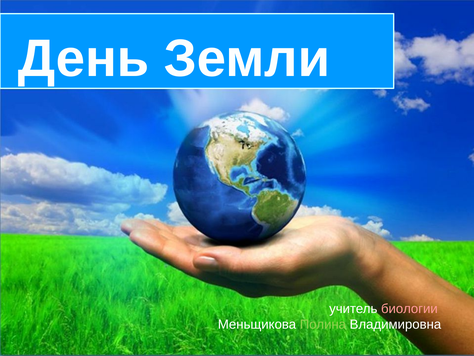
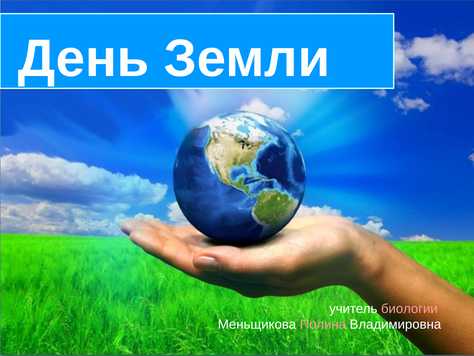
Полина colour: light green -> pink (323, 324)
